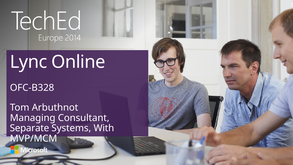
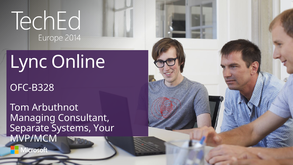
With: With -> Your (104, 128)
